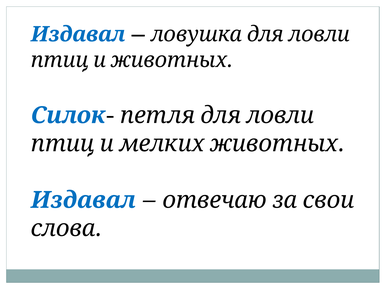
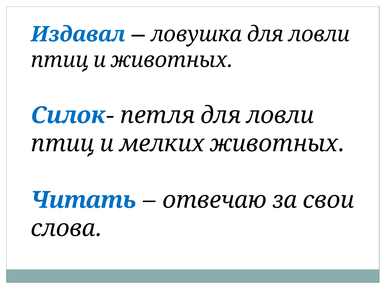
Издавал: Издавал -> Читать (84, 200)
